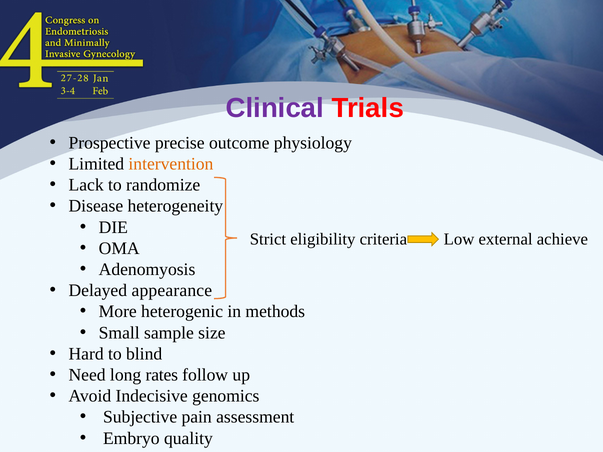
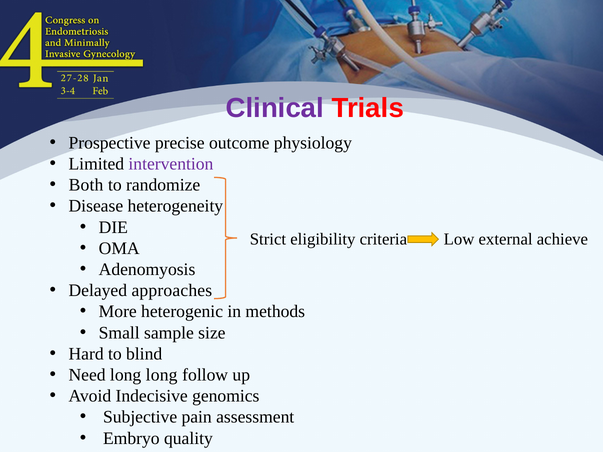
intervention colour: orange -> purple (171, 164)
Lack: Lack -> Both (86, 185)
appearance: appearance -> approaches (172, 291)
long rates: rates -> long (162, 375)
